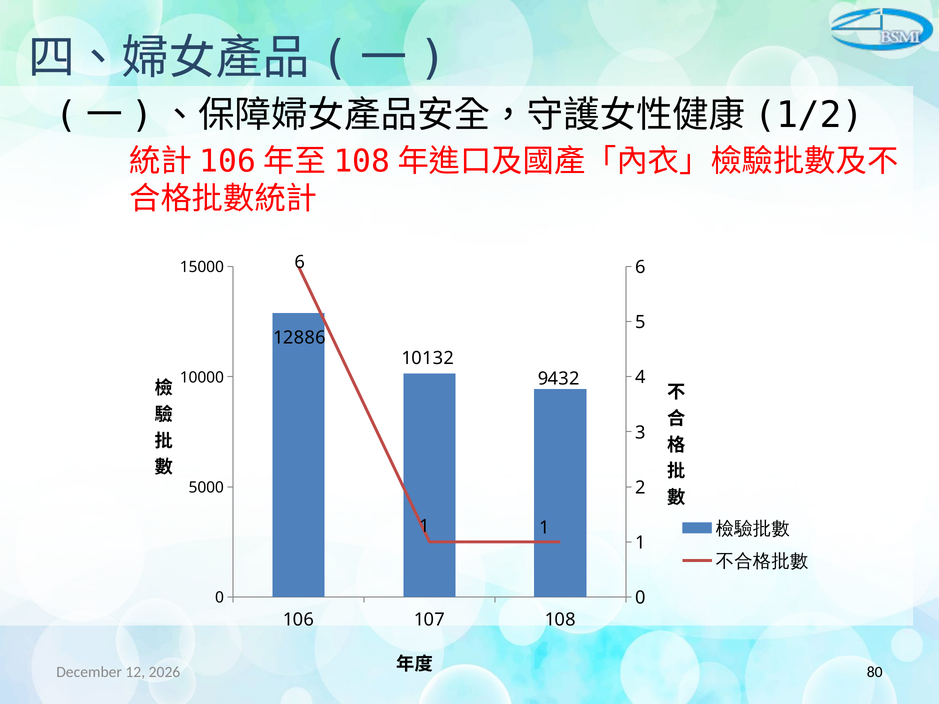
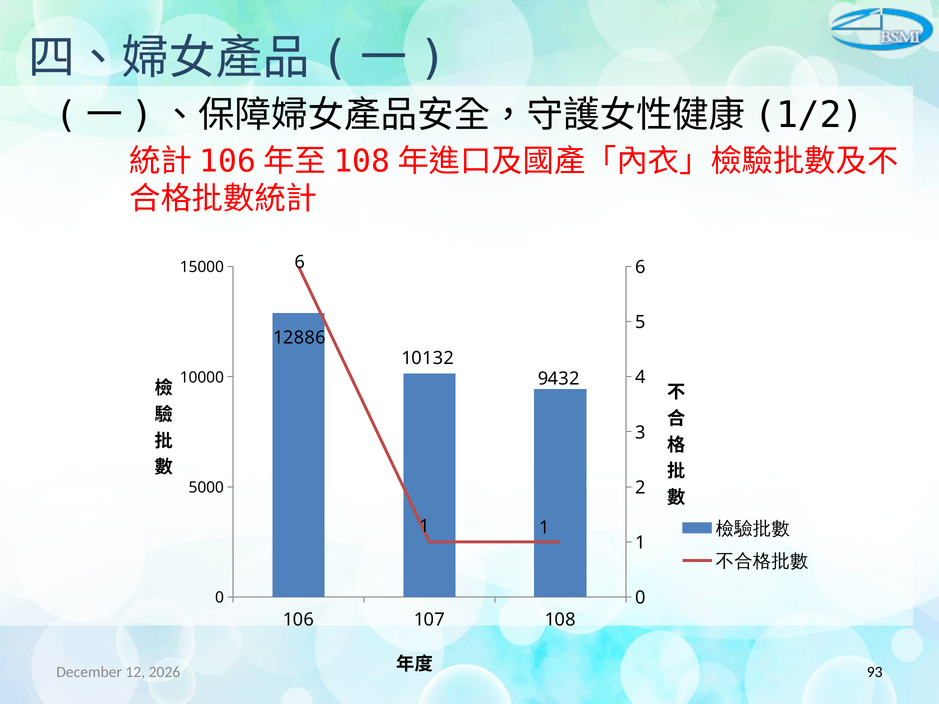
80: 80 -> 93 (875, 672)
